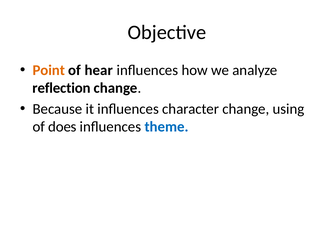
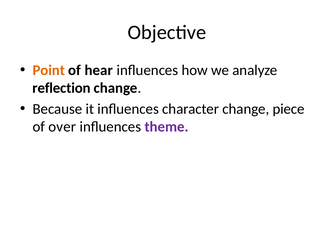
using: using -> piece (289, 109)
does: does -> over (62, 126)
theme colour: blue -> purple (167, 126)
